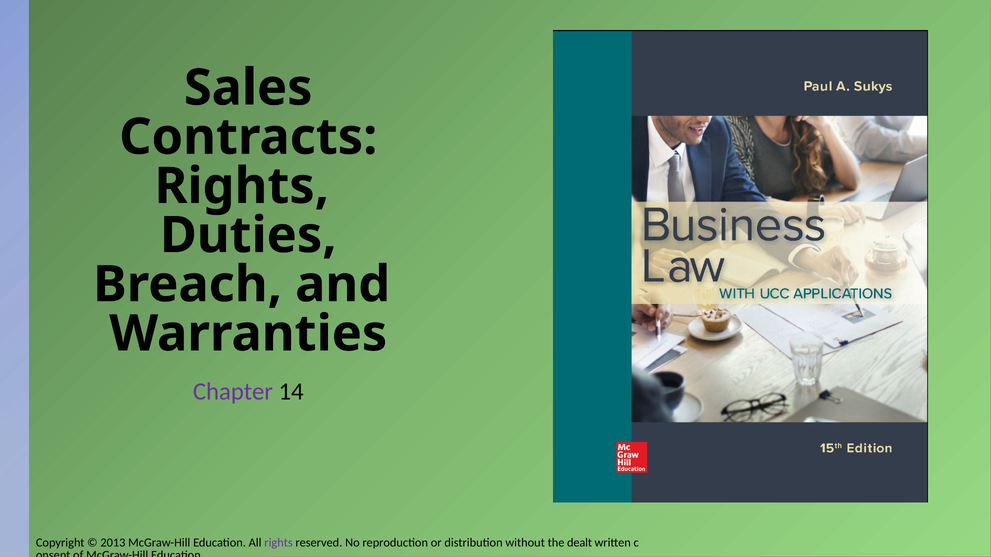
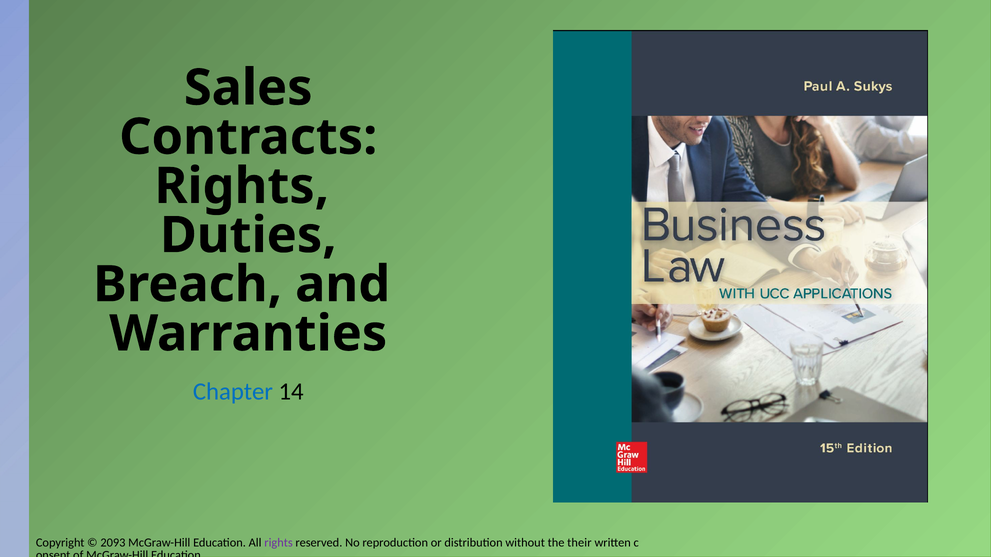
Chapter colour: purple -> blue (233, 392)
2013: 2013 -> 2093 (113, 543)
dealt: dealt -> their (579, 543)
